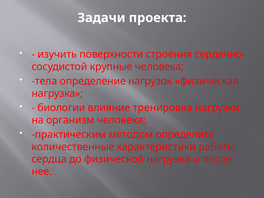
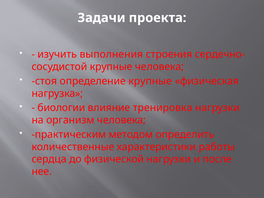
поверхности: поверхности -> выполнения (111, 54)
тела: тела -> стоя (44, 81)
определение нагрузок: нагрузок -> крупные (150, 81)
